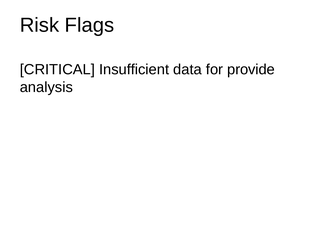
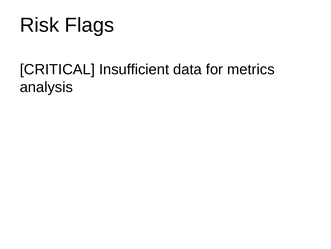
provide: provide -> metrics (251, 69)
